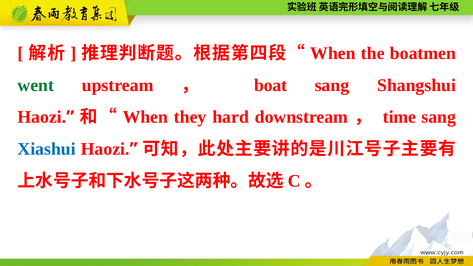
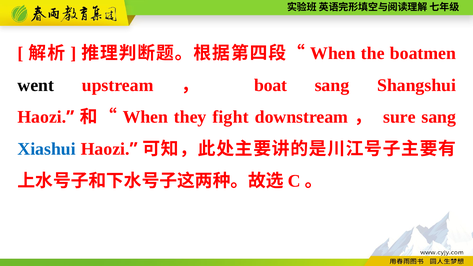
went colour: green -> black (36, 85)
hard: hard -> fight (231, 117)
time: time -> sure (399, 117)
